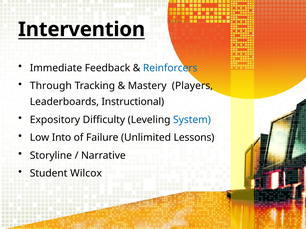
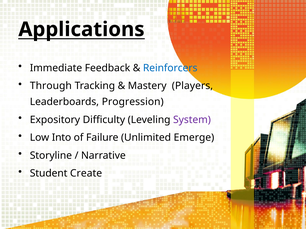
Intervention: Intervention -> Applications (81, 29)
Instructional: Instructional -> Progression (133, 102)
System colour: blue -> purple (192, 120)
Lessons: Lessons -> Emerge (194, 138)
Wilcox: Wilcox -> Create (86, 174)
